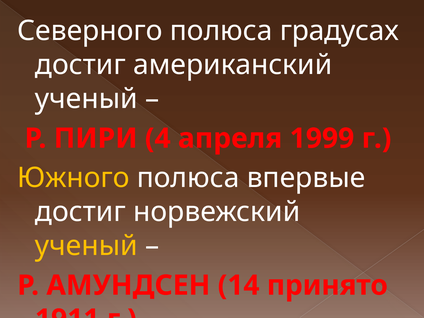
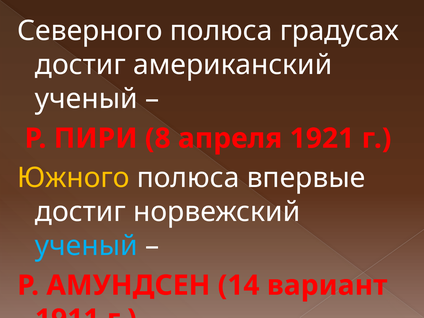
4: 4 -> 8 (158, 138)
1999: 1999 -> 1921 (322, 138)
ученый colour: yellow -> light blue (86, 246)
принято: принято -> вариант (327, 285)
